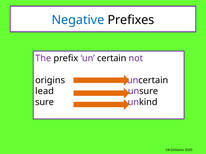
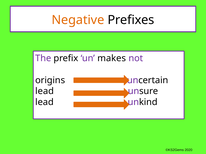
Negative colour: blue -> orange (78, 20)
certain: certain -> makes (112, 58)
sure: sure -> lead (44, 102)
